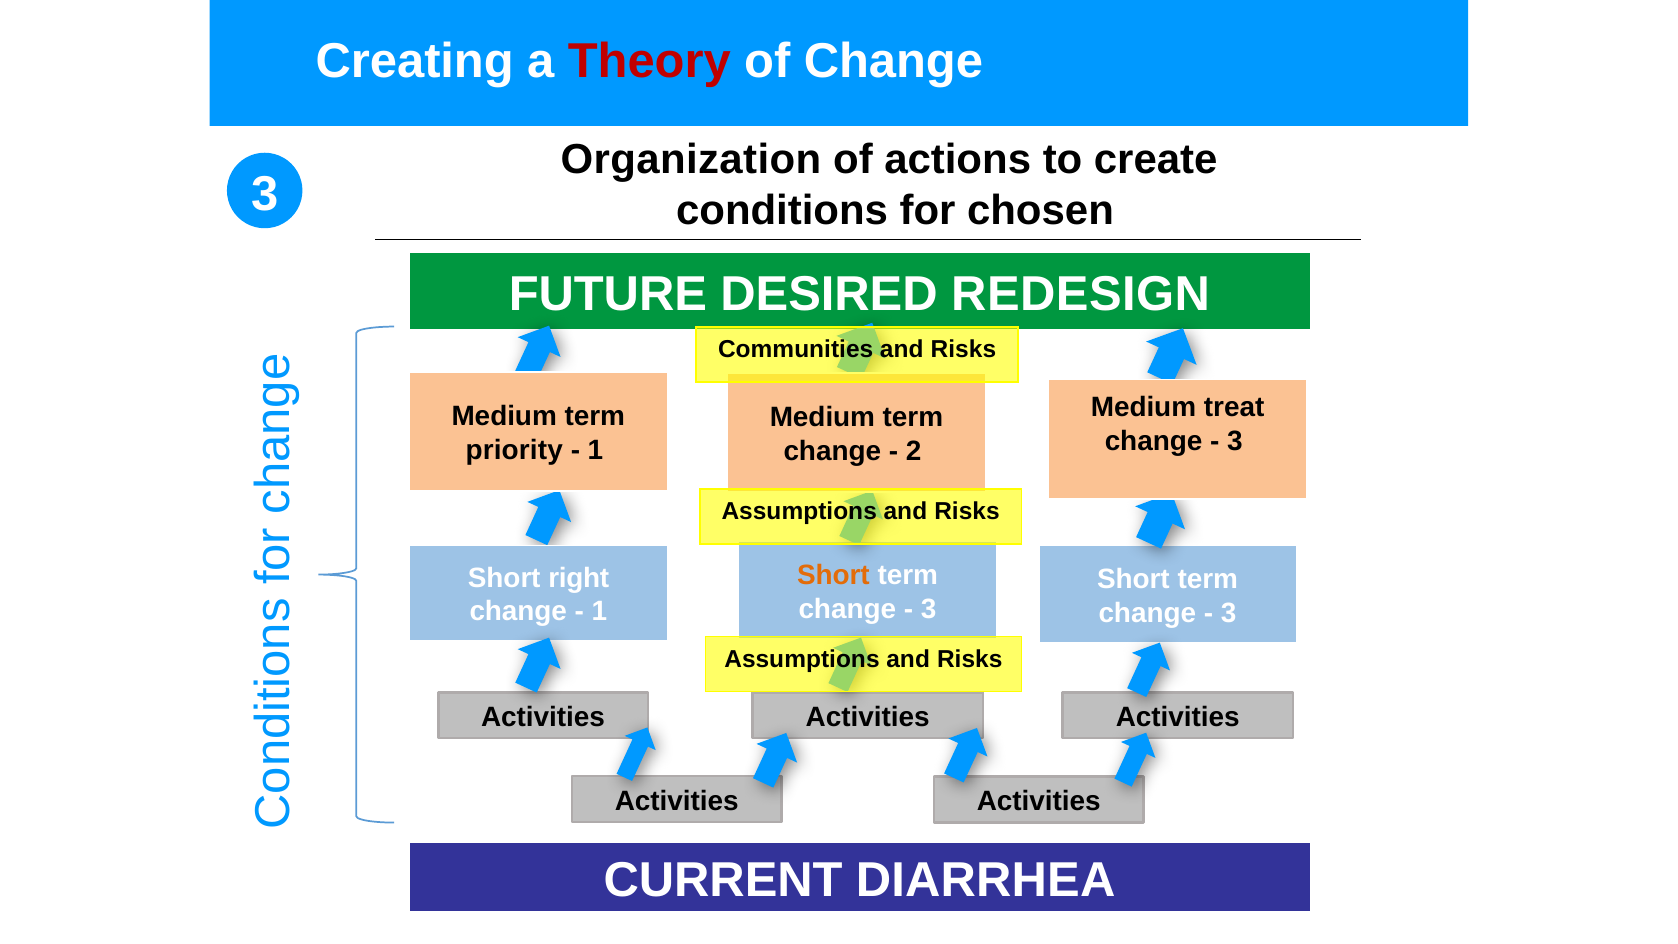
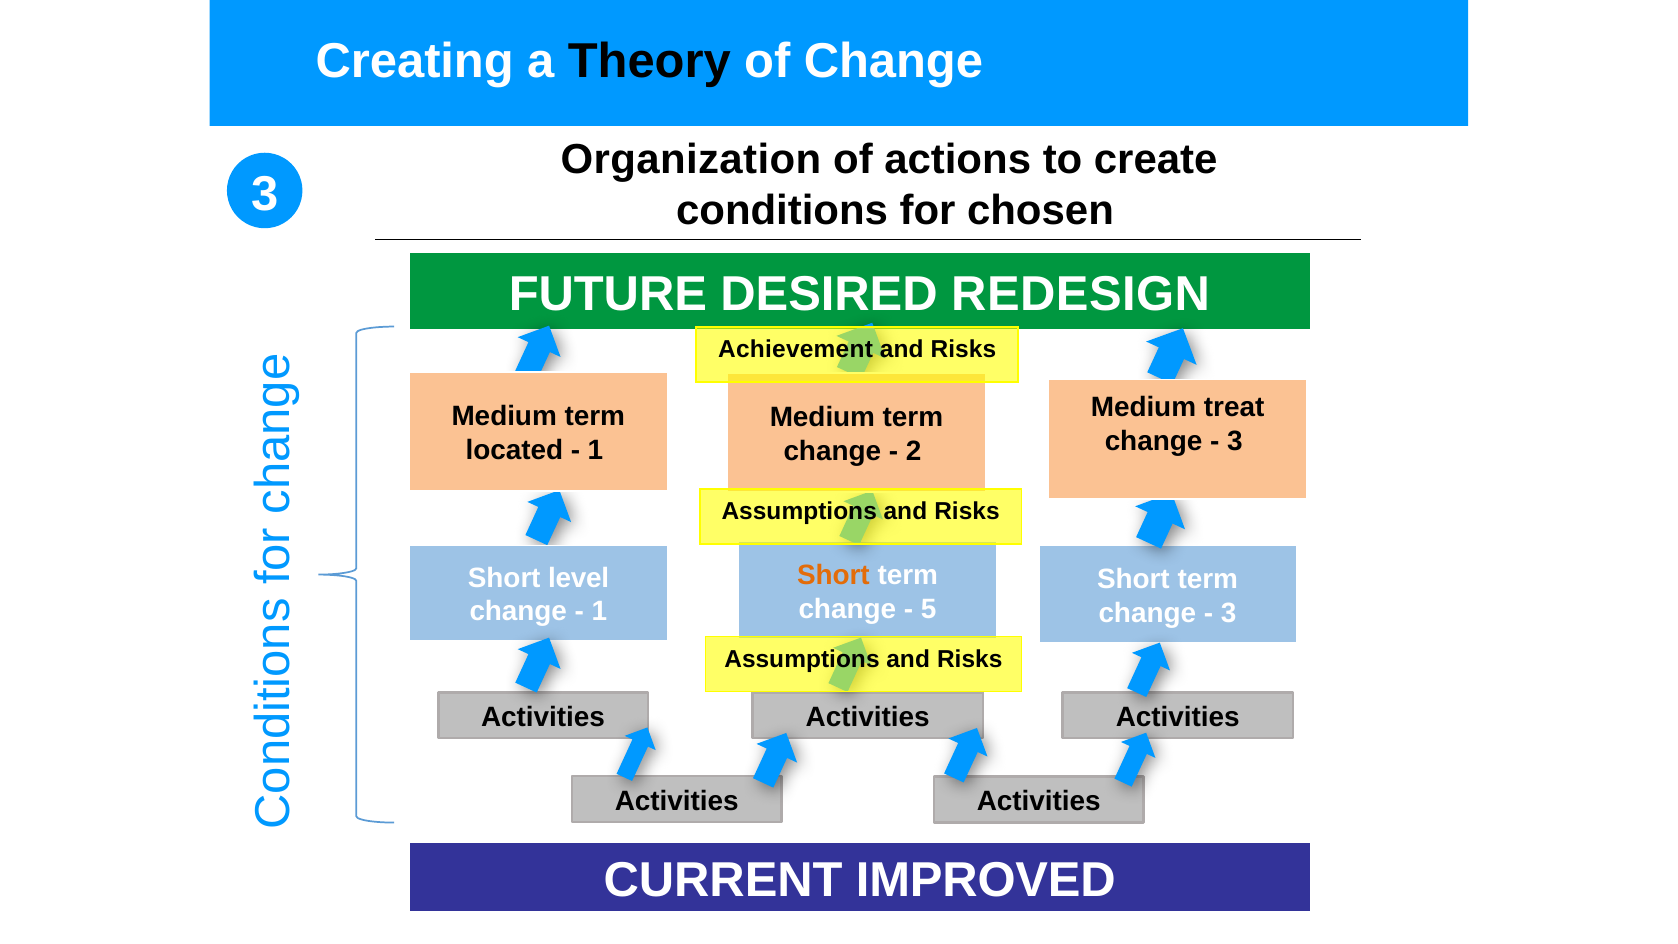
Theory colour: red -> black (649, 62)
Communities: Communities -> Achievement (796, 349)
priority: priority -> located (514, 450)
right: right -> level (579, 578)
3: 3 -> 5 (929, 609)
DIARRHEA: DIARRHEA -> IMPROVED (986, 880)
